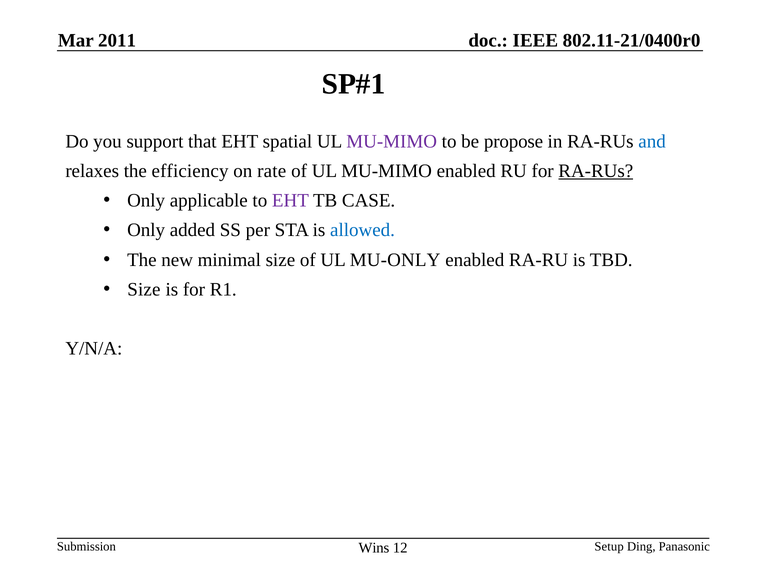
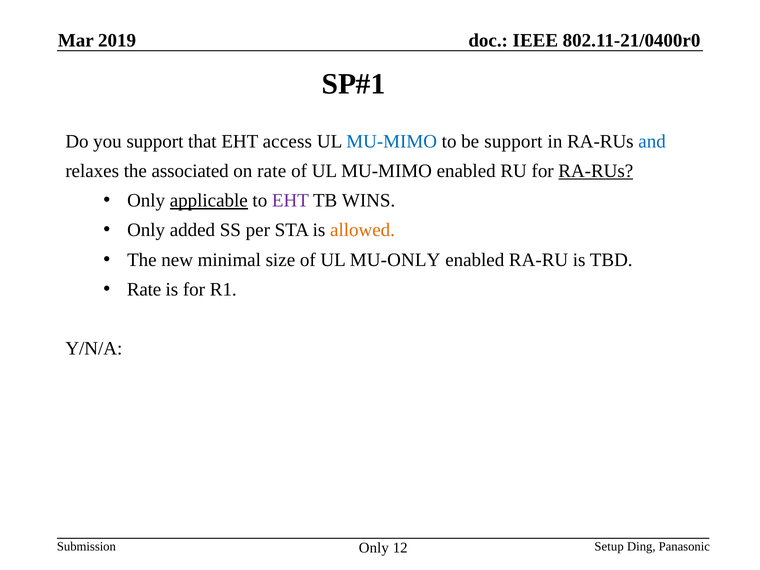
2011: 2011 -> 2019 (117, 41)
spatial: spatial -> access (287, 141)
MU-MIMO colour: purple -> blue (392, 141)
be propose: propose -> support (513, 141)
efficiency: efficiency -> associated (190, 171)
applicable underline: none -> present (209, 201)
CASE: CASE -> WINS (369, 201)
allowed colour: blue -> orange (363, 230)
Size: Size -> Rate (144, 289)
Wins: Wins -> Only (374, 548)
